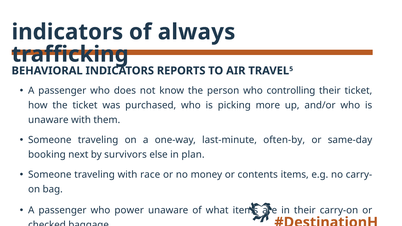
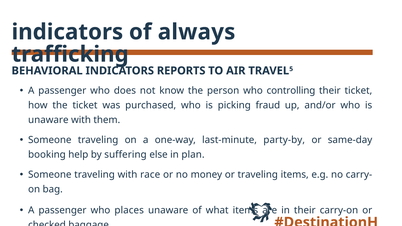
more: more -> fraud (268, 105)
often-by: often-by -> party-by (284, 140)
next: next -> help (78, 155)
survivors: survivors -> suffering (125, 155)
or contents: contents -> traveling (258, 175)
power: power -> places (129, 210)
